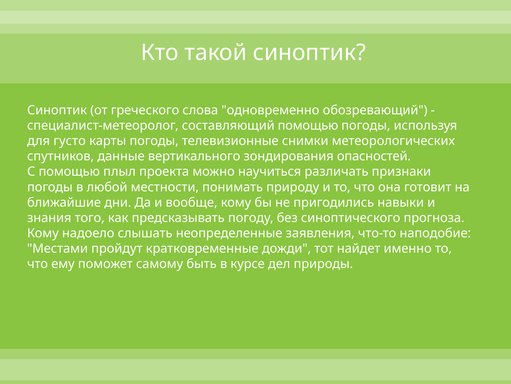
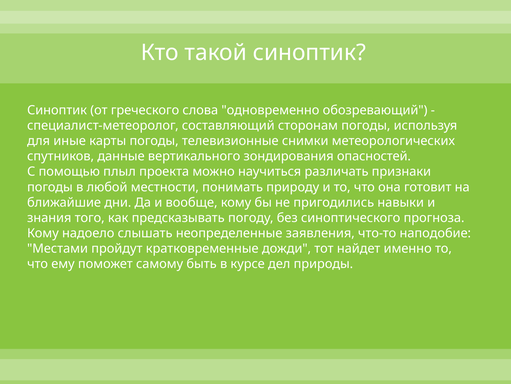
составляющий помощью: помощью -> сторонам (308, 125)
густо: густо -> иные (70, 141)
